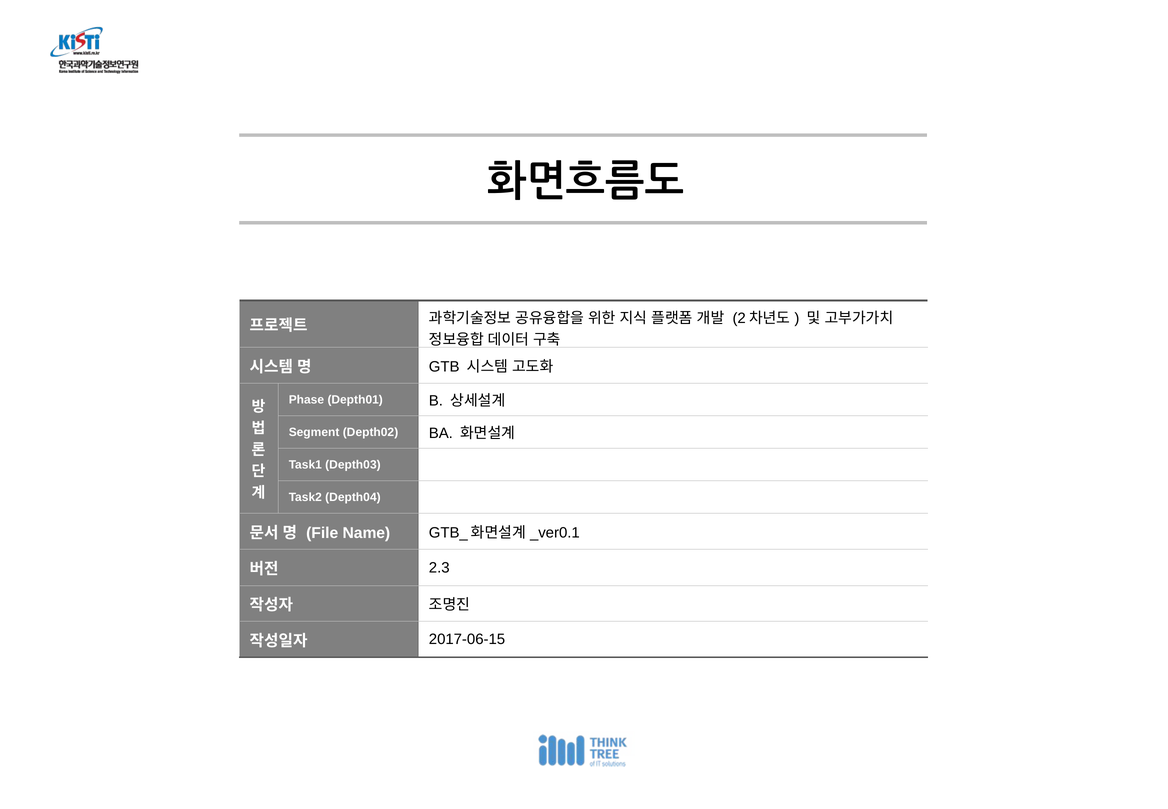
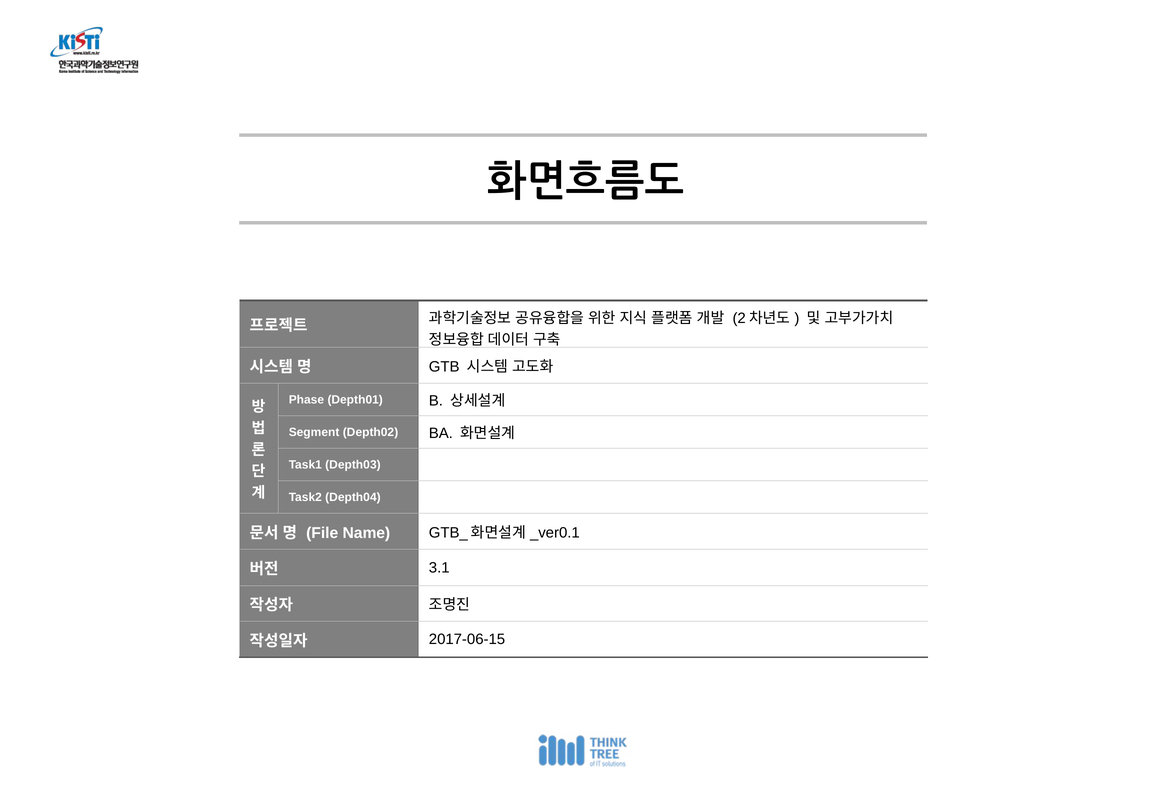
2.3: 2.3 -> 3.1 (439, 567)
